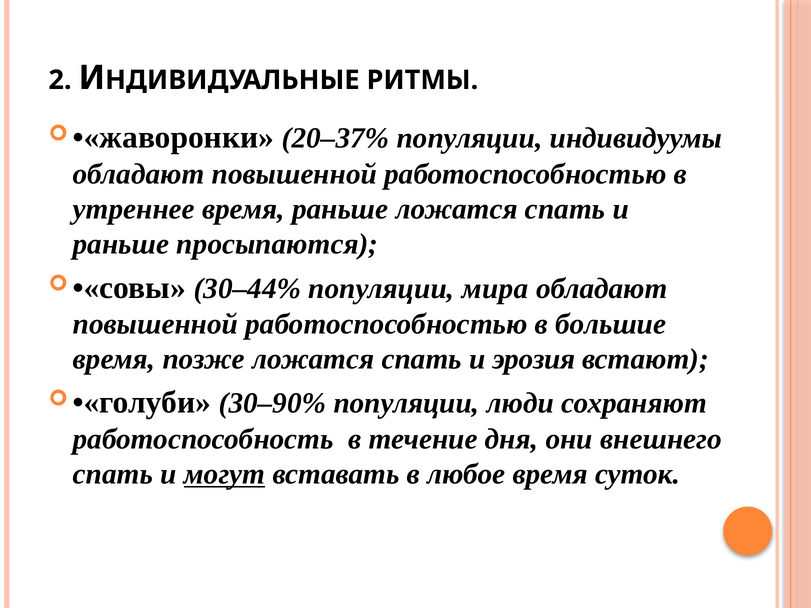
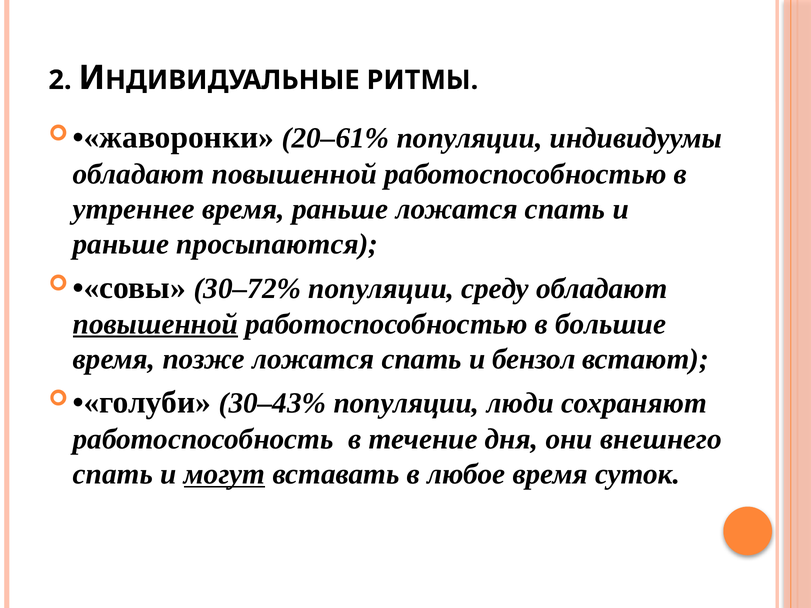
20–37%: 20–37% -> 20–61% (336, 138)
30–44%: 30–44% -> 30–72% (247, 289)
мира: мира -> среду (495, 289)
повышенной underline: none -> present (155, 324)
эрозия: эрозия -> бензол (534, 359)
30–90%: 30–90% -> 30–43% (272, 404)
